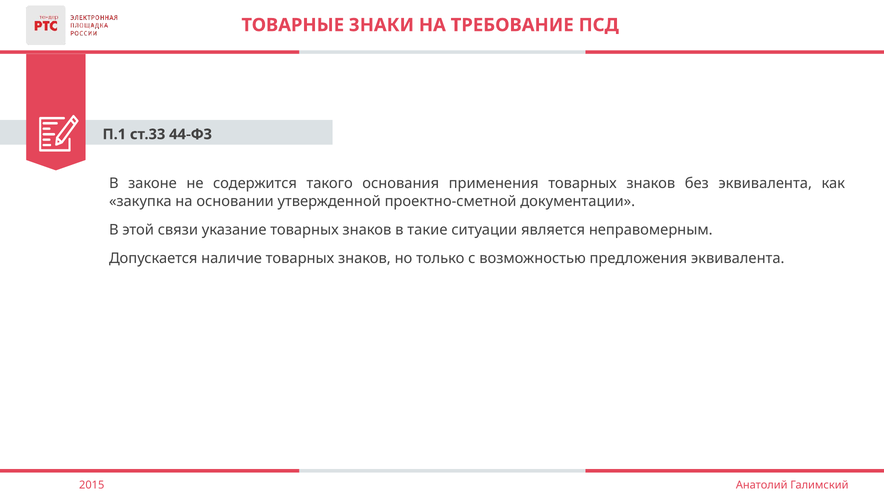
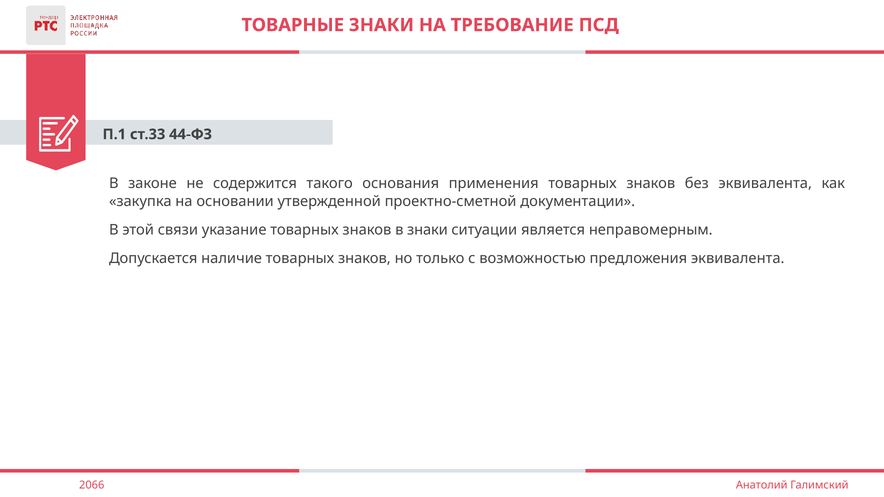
в такие: такие -> знаки (427, 230)
2015: 2015 -> 2066 (92, 485)
